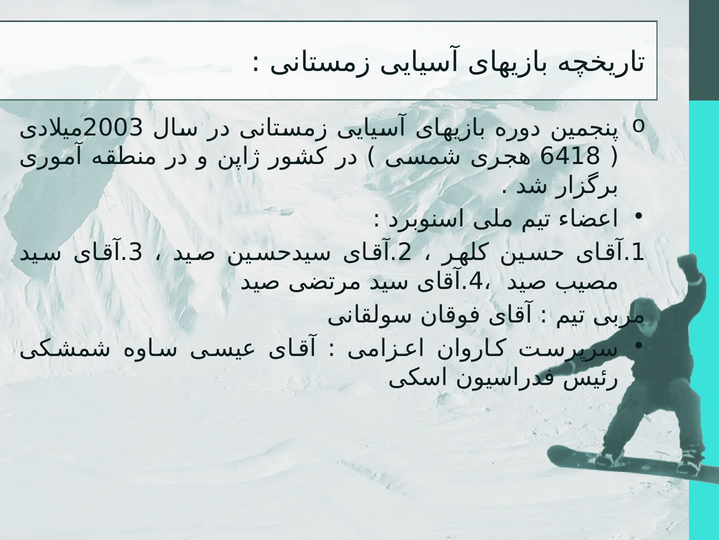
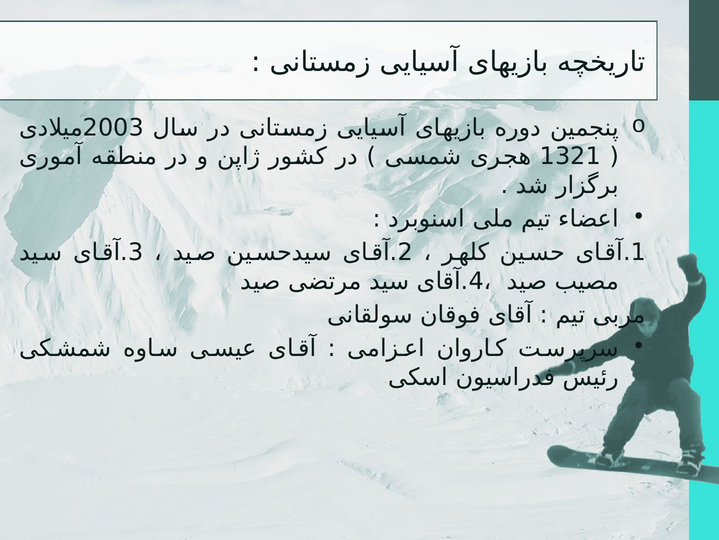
6418: 6418 -> 1321 (570, 156)
